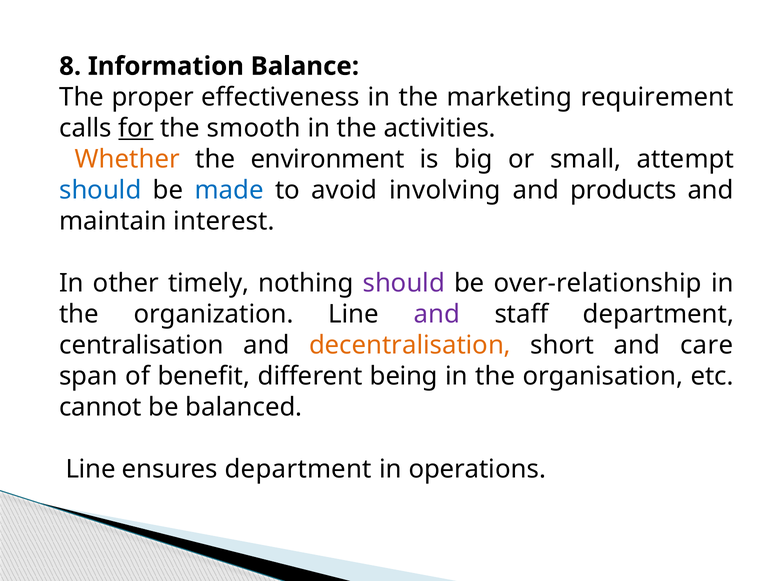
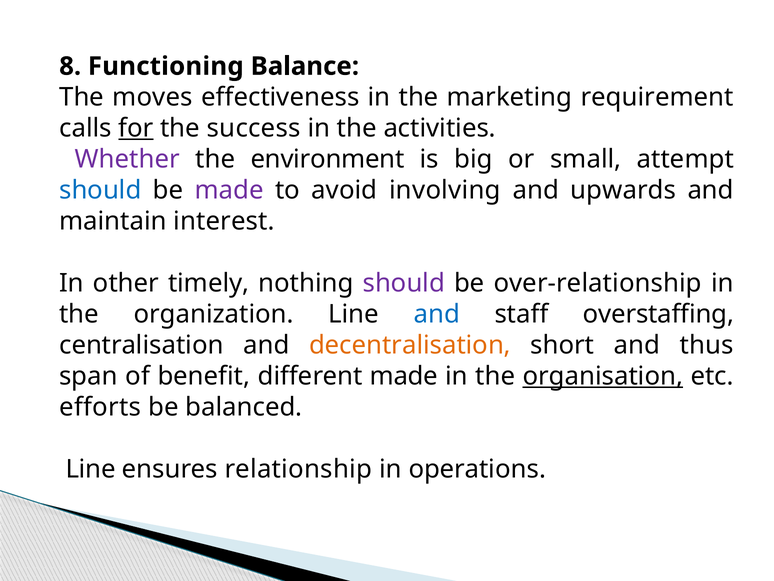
Information: Information -> Functioning (166, 66)
proper: proper -> moves (153, 97)
smooth: smooth -> success (254, 128)
Whether colour: orange -> purple (127, 159)
made colour: blue -> purple (229, 190)
products: products -> upwards (623, 190)
and colour: purple -> blue (437, 314)
staff department: department -> overstaffing (658, 314)
care: care -> thus (707, 345)
different being: being -> made (404, 376)
organisation underline: none -> present (603, 376)
cannot: cannot -> efforts (100, 407)
ensures department: department -> relationship (298, 469)
